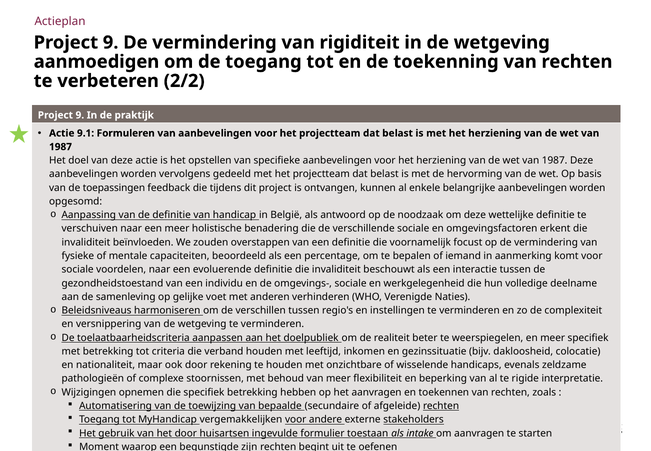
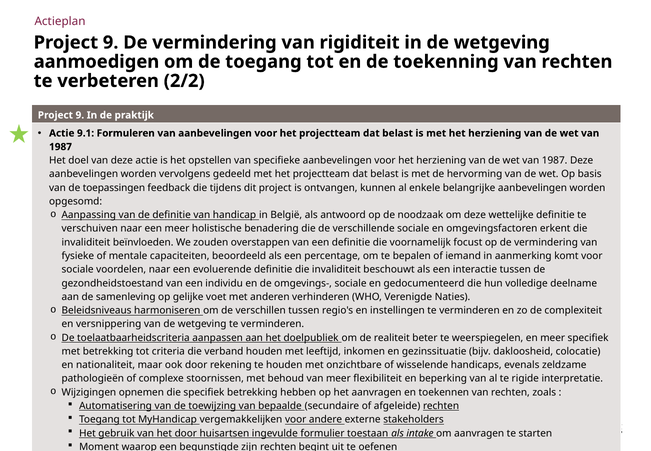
werkgelegenheid: werkgelegenheid -> gedocumenteerd (424, 283)
